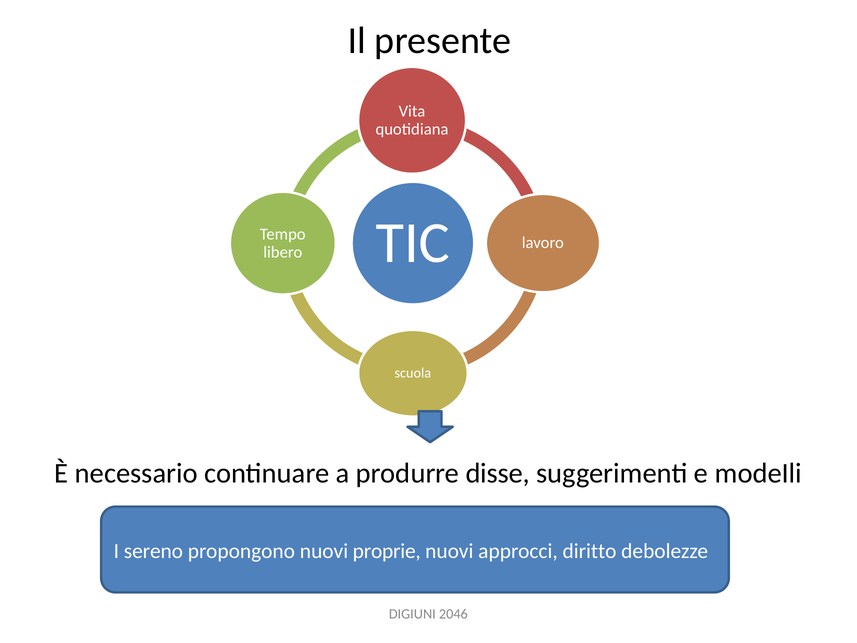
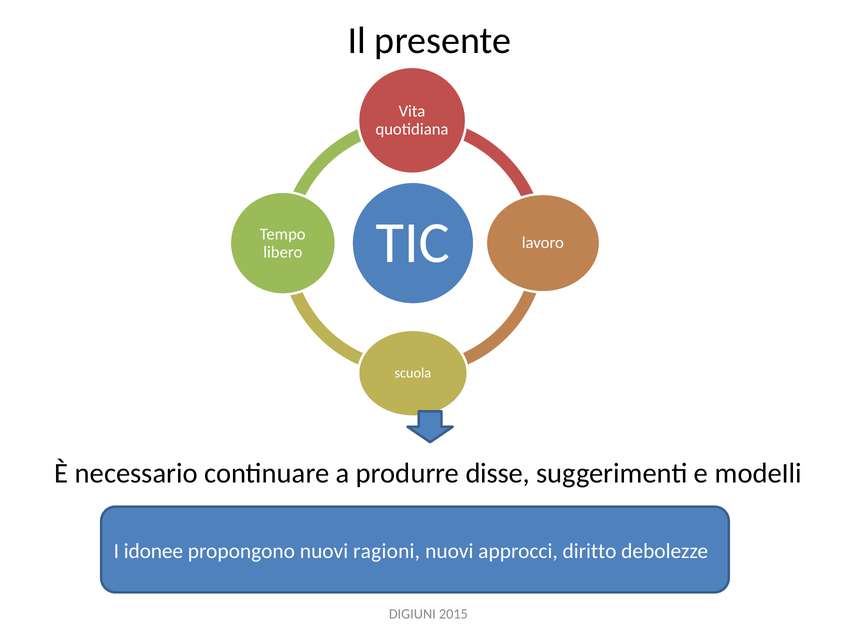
sereno: sereno -> idonee (153, 551)
proprie: proprie -> ragioni (387, 551)
2046: 2046 -> 2015 (453, 614)
